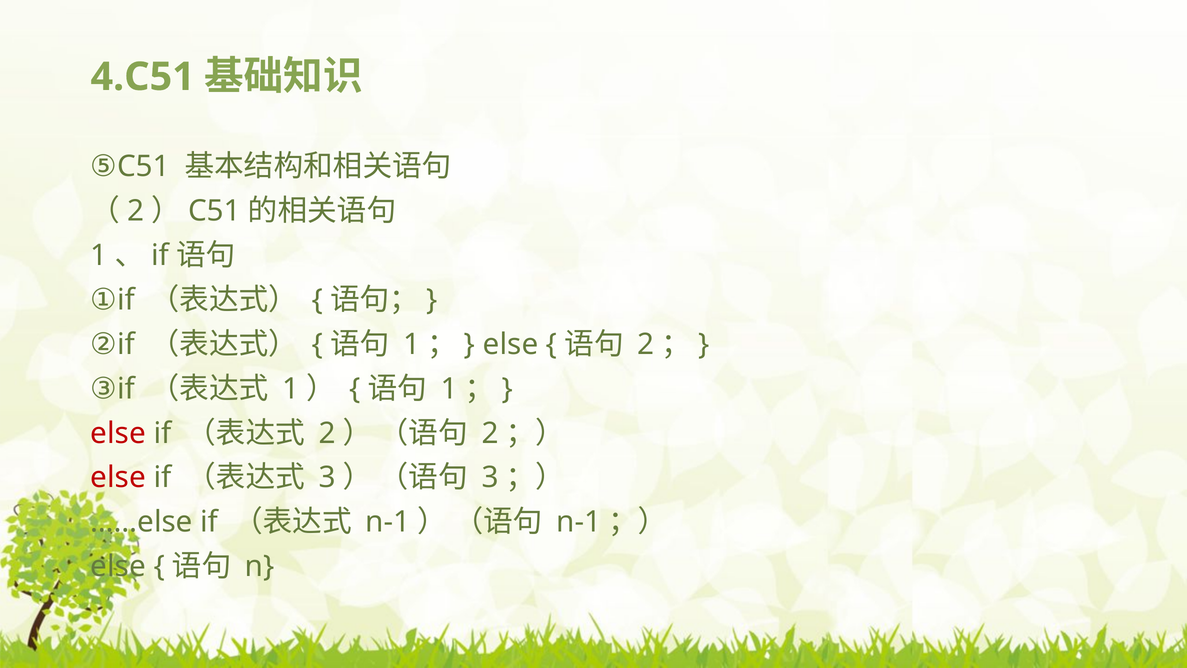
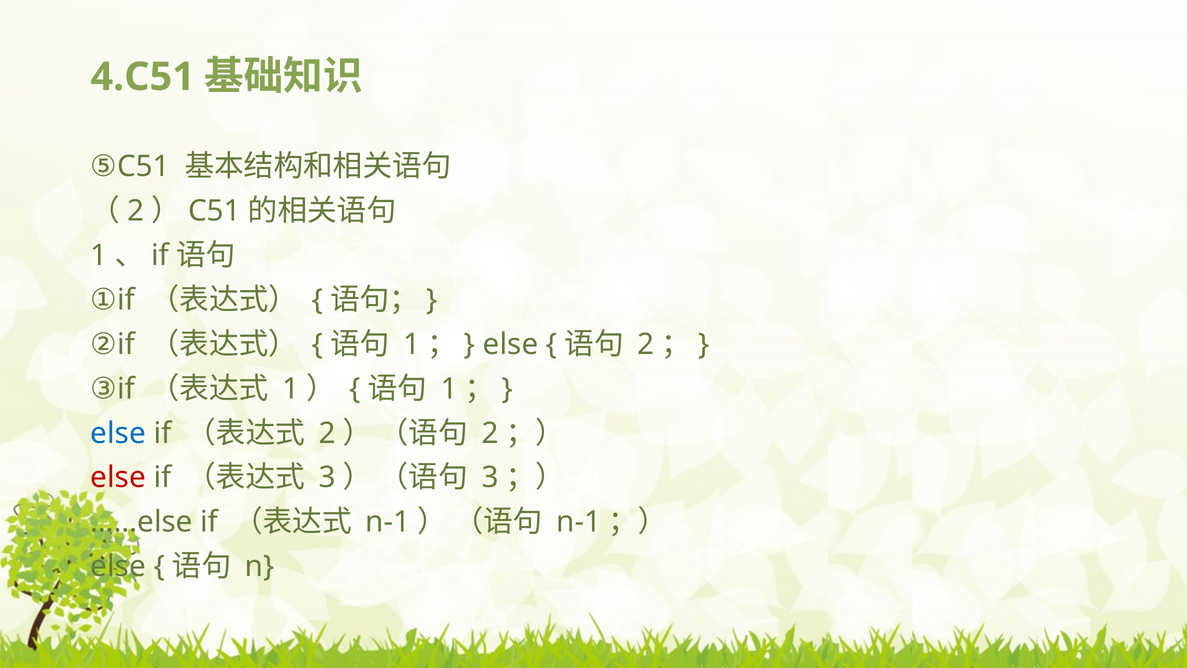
else colour: red -> blue (118, 433)
